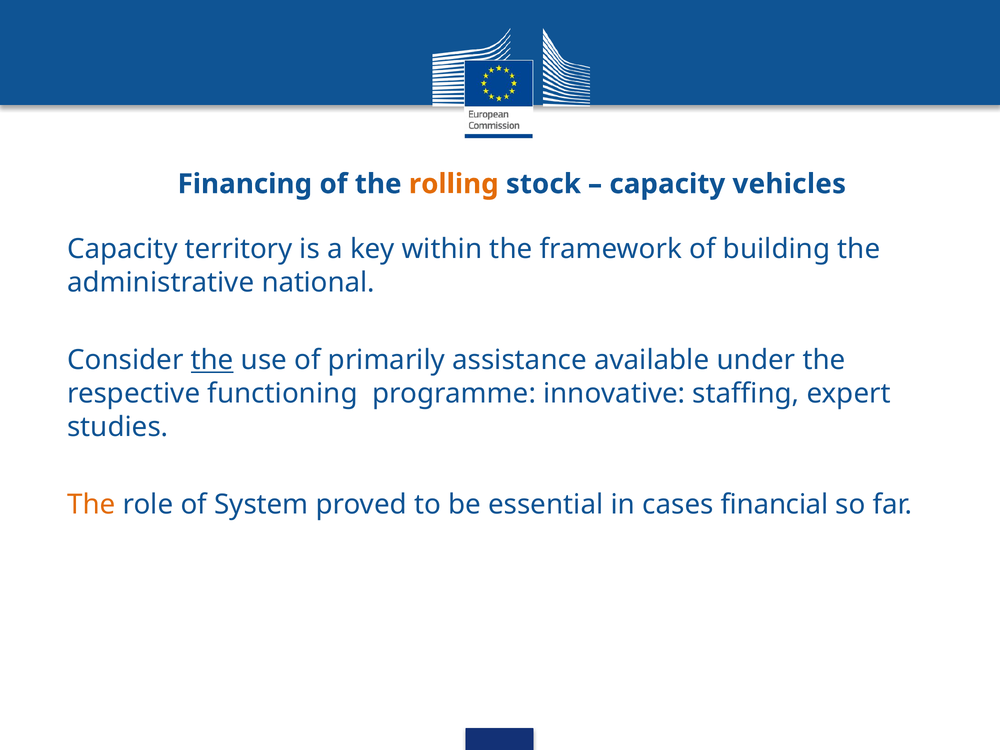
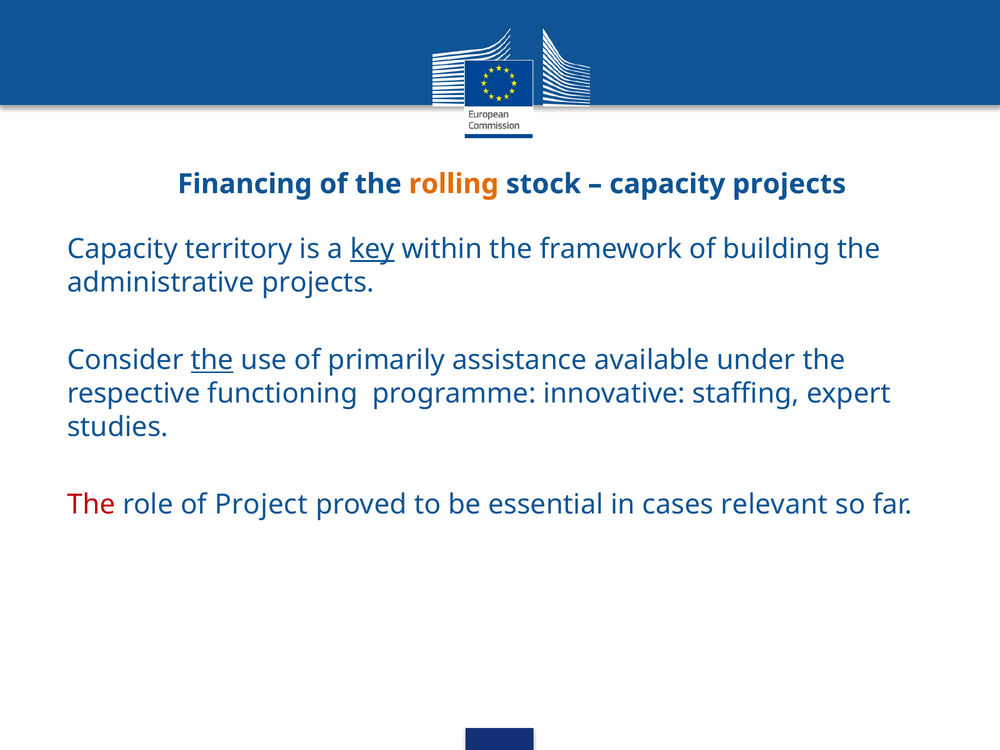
capacity vehicles: vehicles -> projects (789, 184)
key underline: none -> present (372, 249)
administrative national: national -> projects (318, 282)
The colour: orange -> red (91, 505)
System: System -> Project (261, 505)
financial: financial -> relevant (774, 505)
